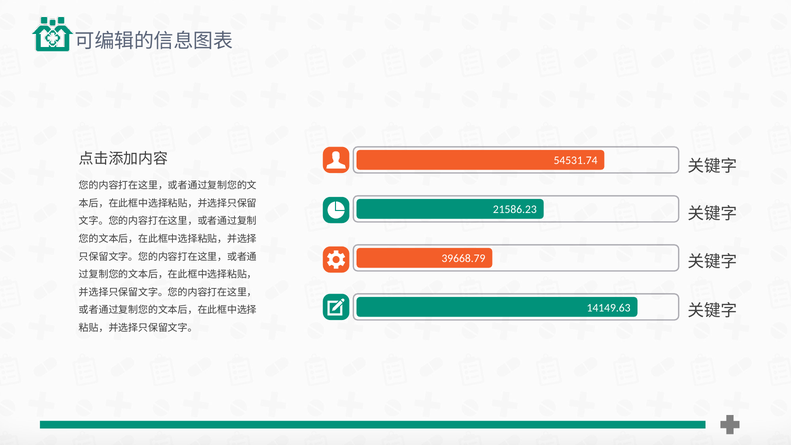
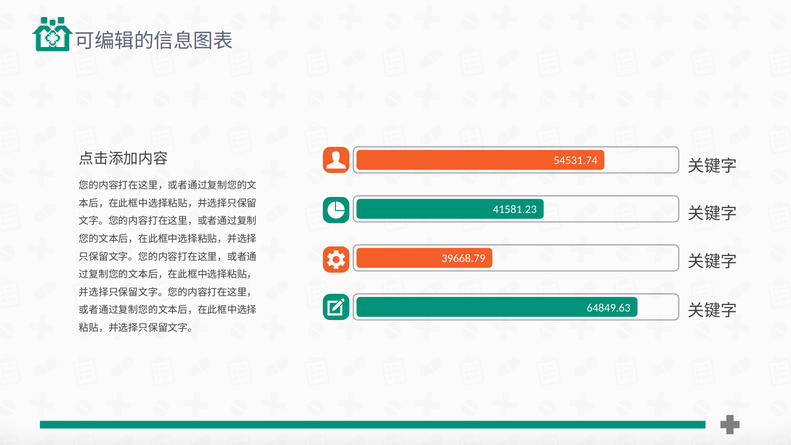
21586.23: 21586.23 -> 41581.23 (515, 210)
14149.63: 14149.63 -> 64849.63 (609, 308)
